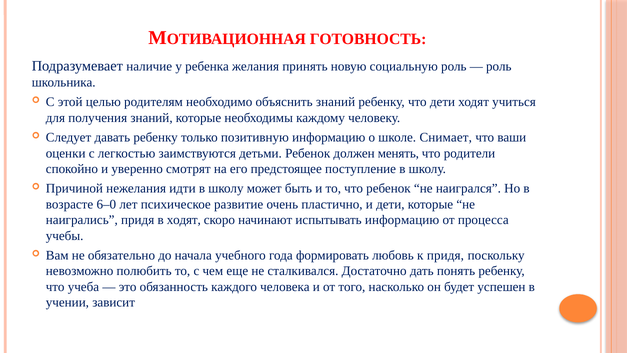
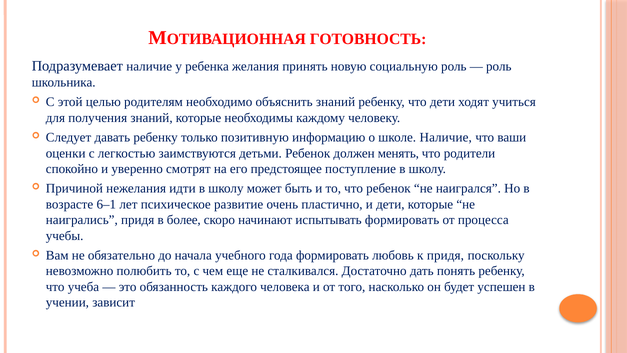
школе Снимает: Снимает -> Наличие (446, 137)
6–0: 6–0 -> 6–1 (106, 204)
в ходят: ходят -> более (184, 220)
испытывать информацию: информацию -> формировать (402, 220)
